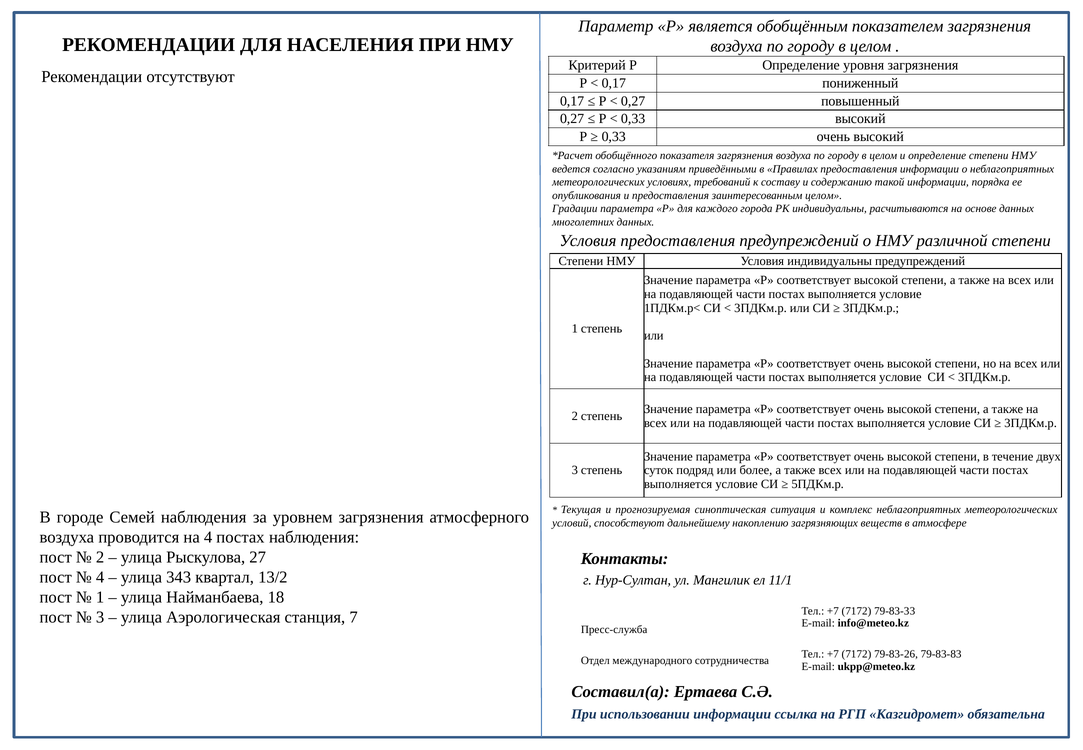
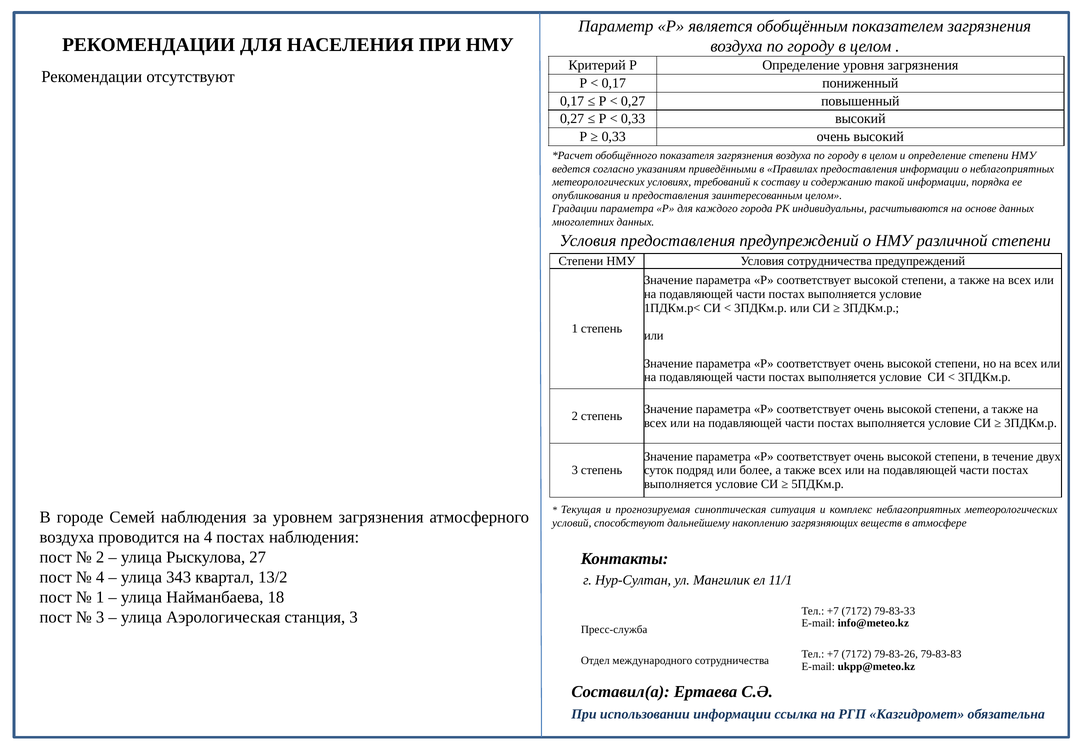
Условия индивидуальны: индивидуальны -> сотрудничества (830, 261)
станция 7: 7 -> 3 (354, 617)
